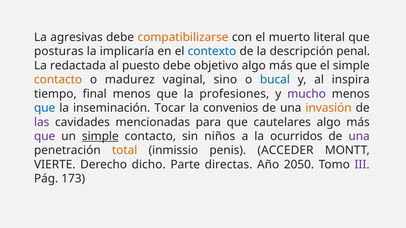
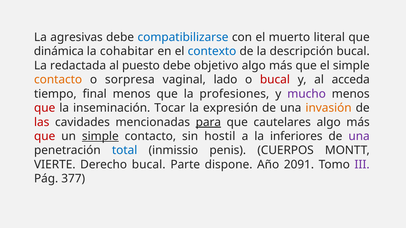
compatibilizarse colour: orange -> blue (183, 37)
posturas: posturas -> dinámica (59, 51)
implicaría: implicaría -> cohabitar (127, 51)
descripción penal: penal -> bucal (353, 51)
madurez: madurez -> sorpresa (130, 80)
sino: sino -> lado (225, 80)
bucal colour: blue -> red (275, 80)
inspira: inspira -> acceda (351, 80)
que colour: blue -> red (45, 108)
convenios: convenios -> expresión (231, 108)
las colour: purple -> red (42, 122)
para underline: none -> present (208, 122)
que colour: purple -> red (45, 136)
niños: niños -> hostil (220, 136)
ocurridos: ocurridos -> inferiores (296, 136)
total colour: orange -> blue (125, 151)
ACCEDER: ACCEDER -> CUERPOS (286, 151)
Derecho dicho: dicho -> bucal (149, 165)
directas: directas -> dispone (229, 165)
2050: 2050 -> 2091 (299, 165)
173: 173 -> 377 (73, 179)
